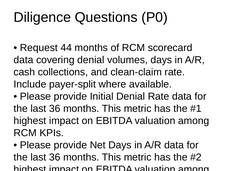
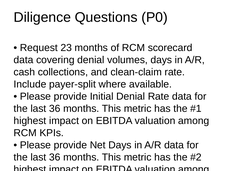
44: 44 -> 23 (66, 48)
